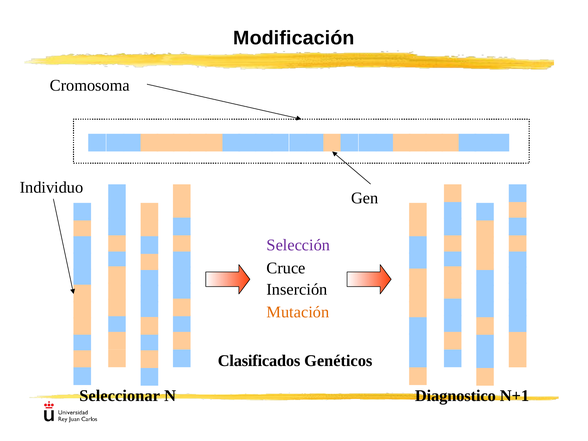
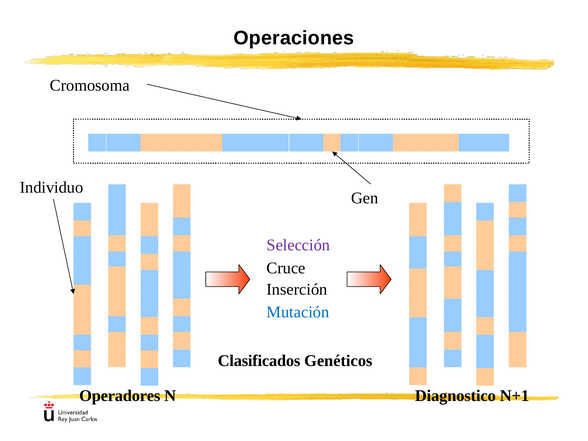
Modificación: Modificación -> Operaciones (294, 38)
Mutación colour: orange -> blue (298, 312)
Seleccionar: Seleccionar -> Operadores (120, 396)
